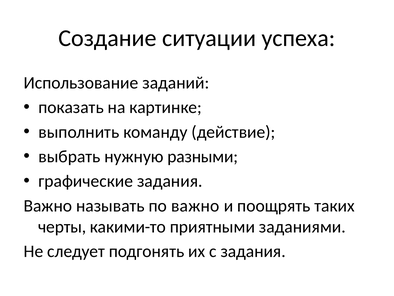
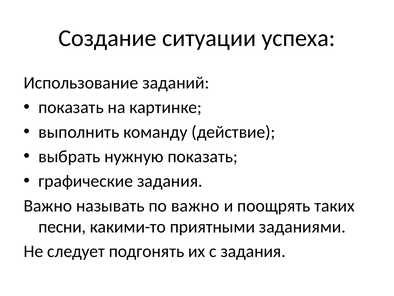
нужную разными: разными -> показать (203, 156)
черты: черты -> песни (62, 226)
